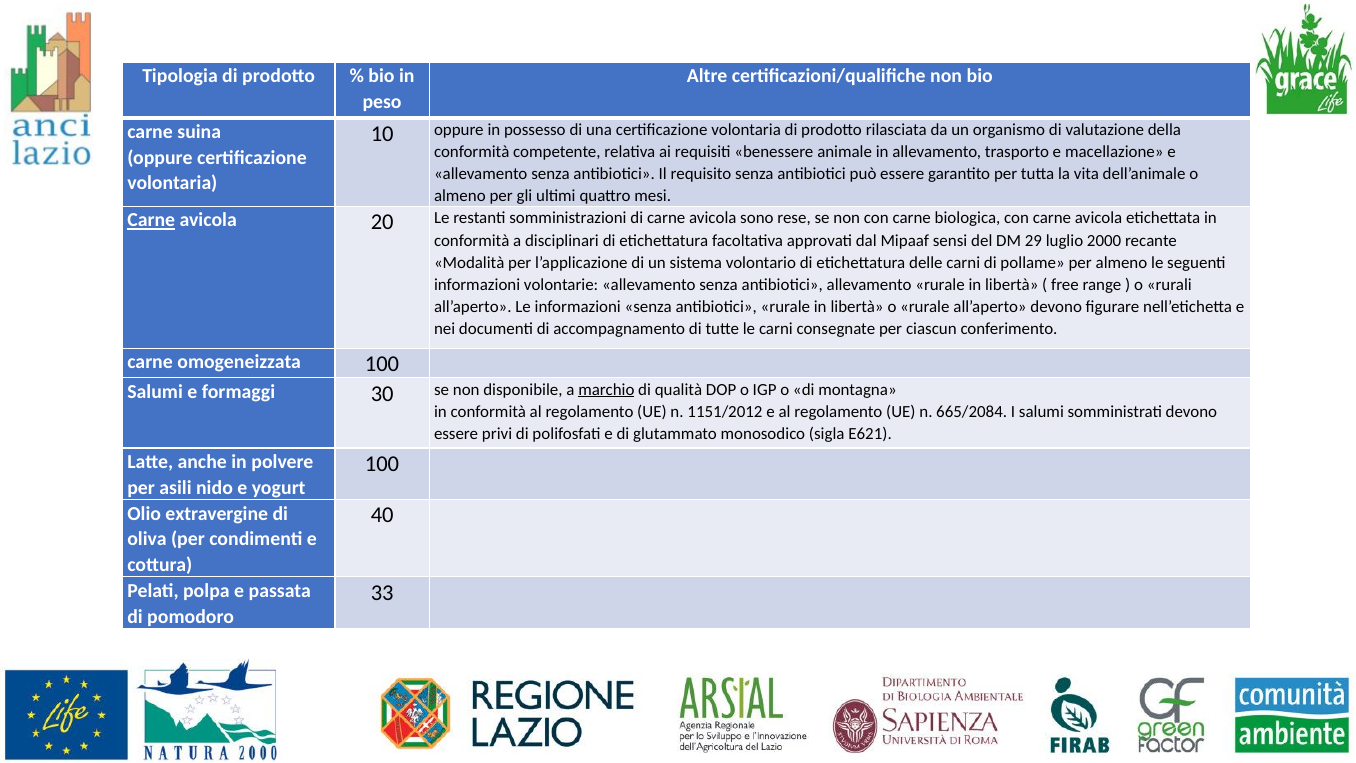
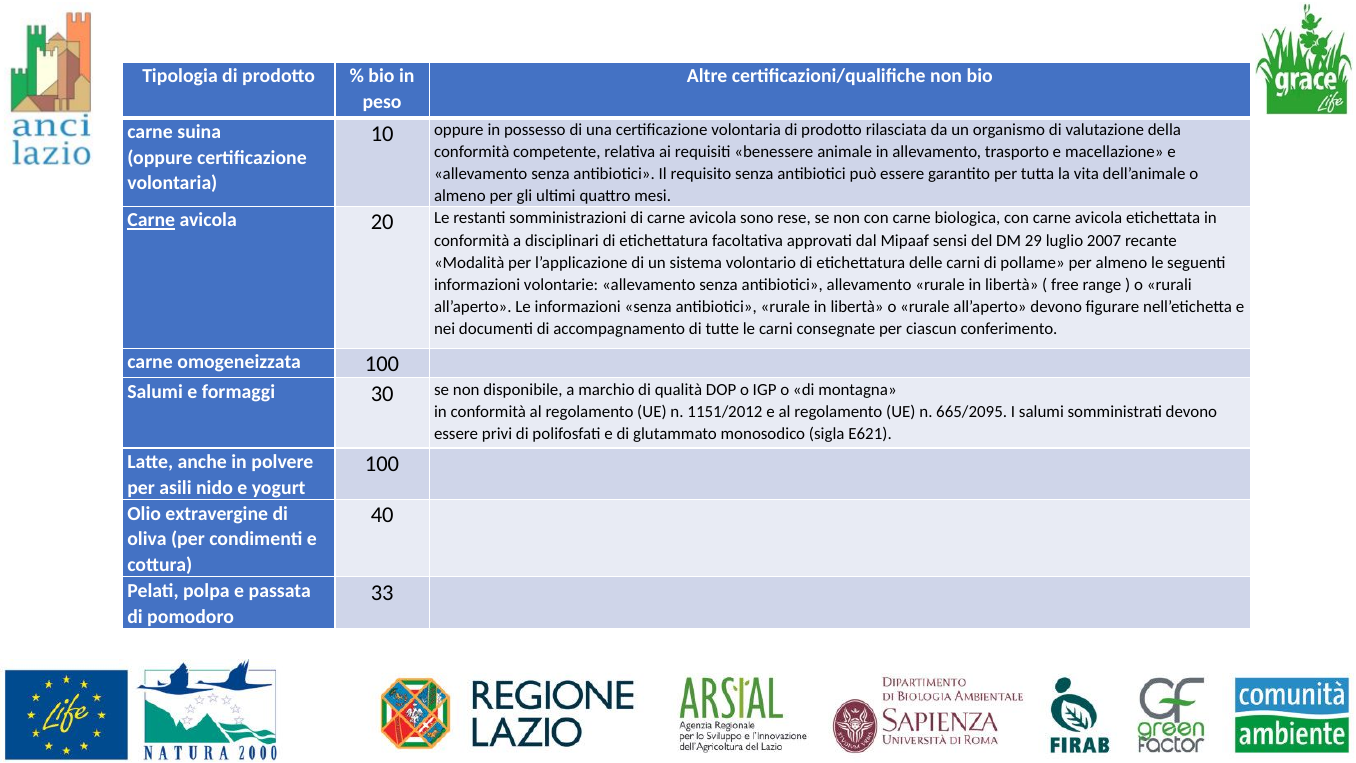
2000: 2000 -> 2007 (1104, 240)
marchio underline: present -> none (606, 390)
665/2084: 665/2084 -> 665/2095 (972, 412)
